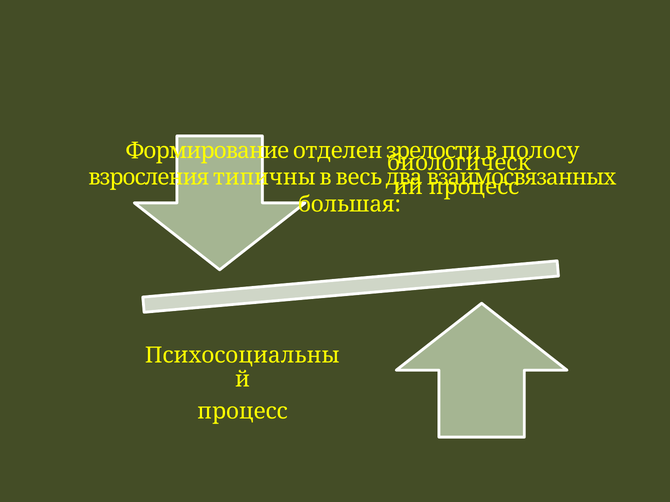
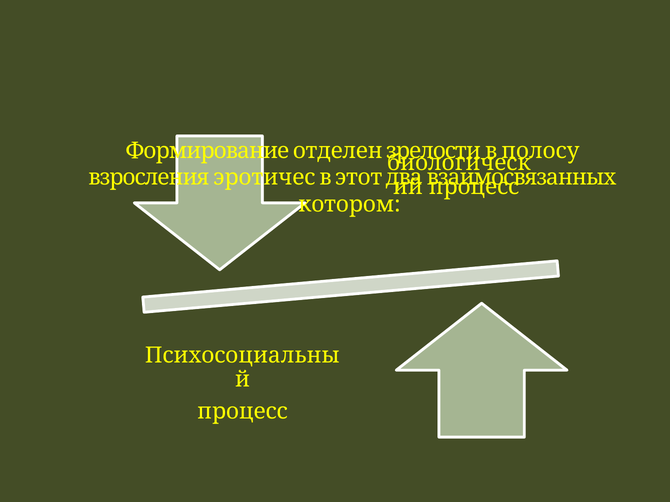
типичны: типичны -> эротичес (264, 178)
весь: весь -> этот (359, 178)
большая: большая -> котором (349, 204)
